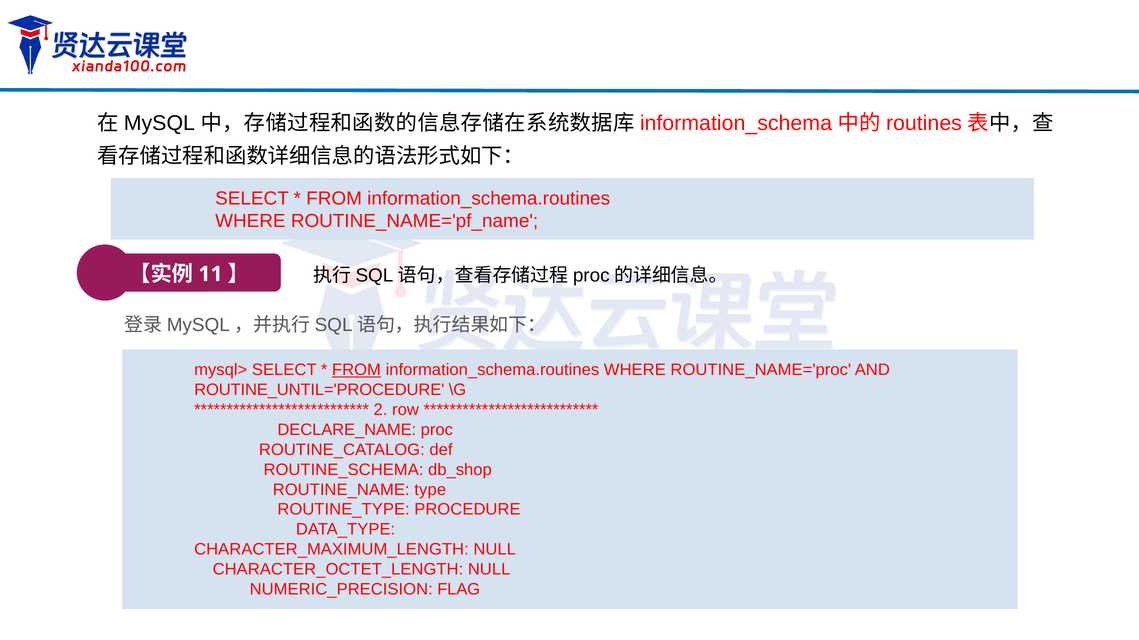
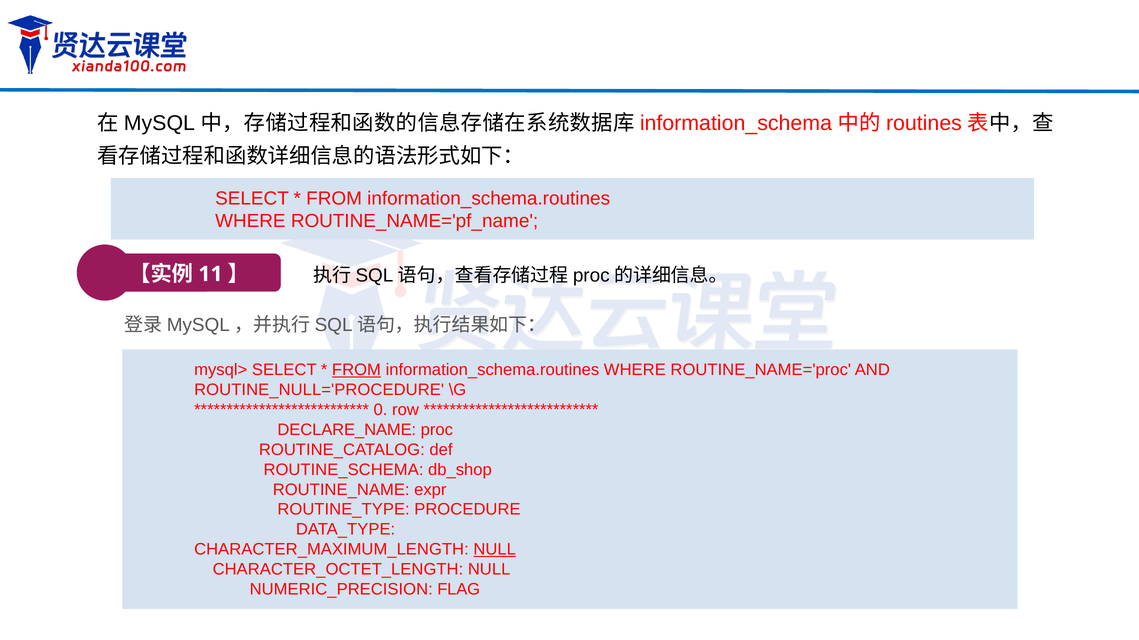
ROUTINE_UNTIL='PROCEDURE: ROUTINE_UNTIL='PROCEDURE -> ROUTINE_NULL='PROCEDURE (319, 390)
2: 2 -> 0 (381, 410)
type: type -> expr (430, 490)
NULL underline: none -> present (495, 550)
